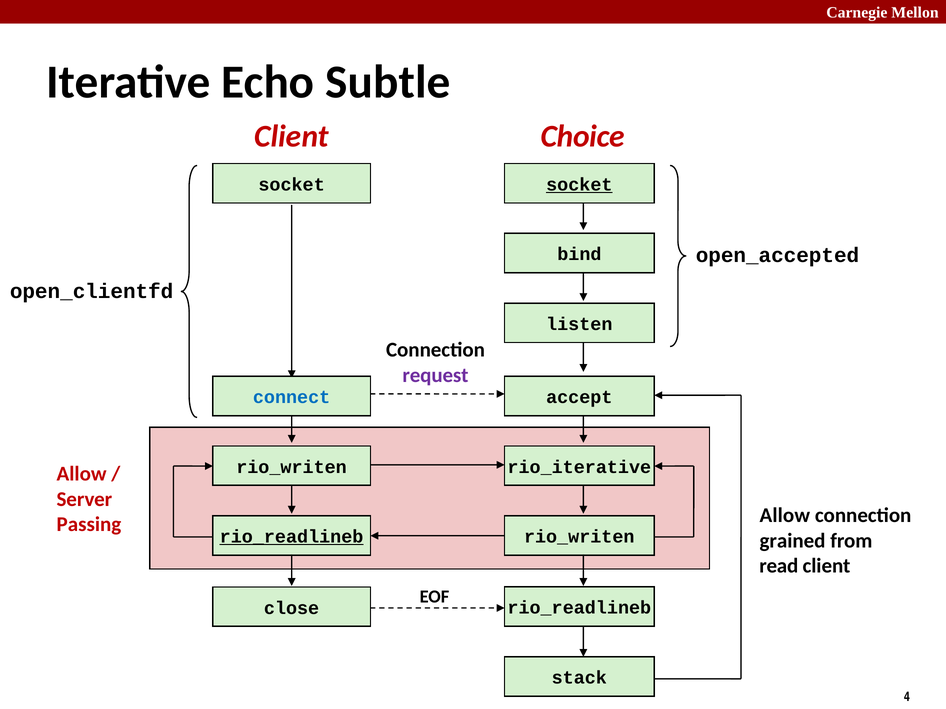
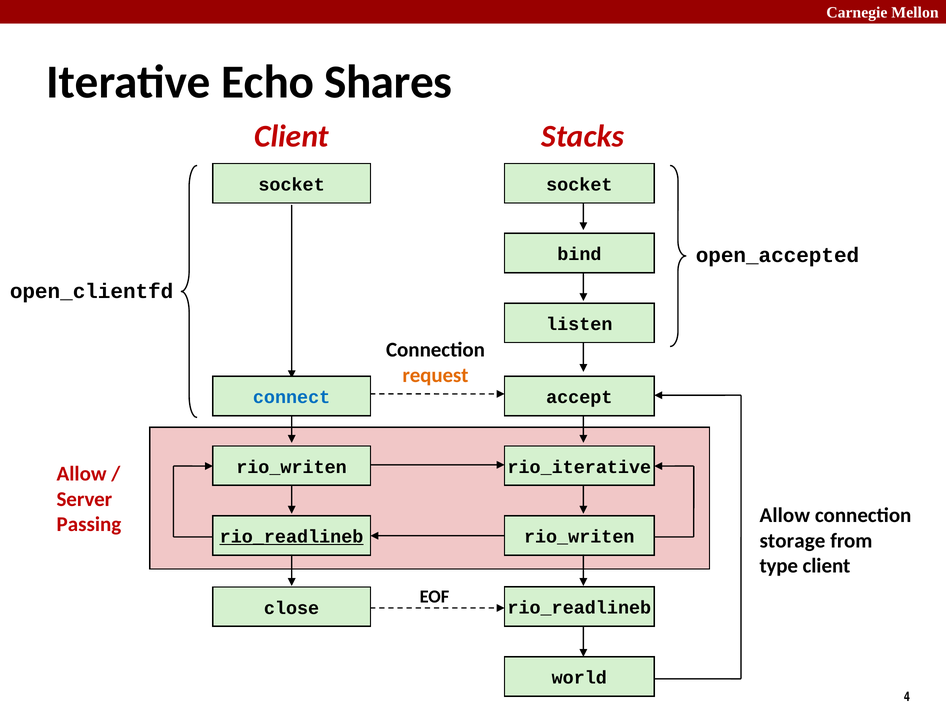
Subtle: Subtle -> Shares (388, 82)
Choice: Choice -> Stacks (583, 136)
socket underline: present -> none (579, 185)
request colour: purple -> orange (435, 375)
grained: grained -> storage (792, 541)
read: read -> type (779, 566)
stack: stack -> world (579, 678)
